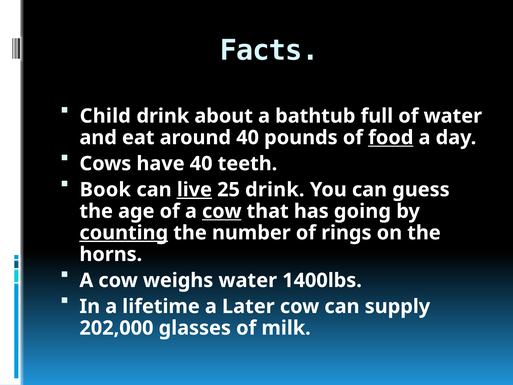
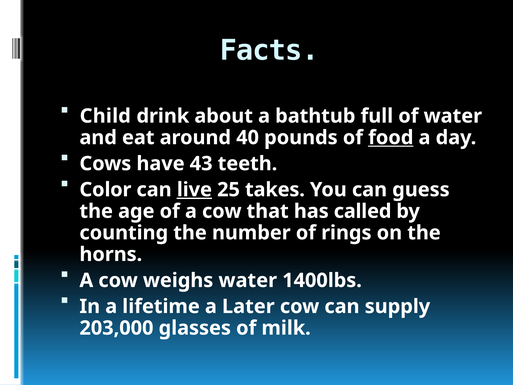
have 40: 40 -> 43 (201, 164)
Book: Book -> Color (105, 190)
25 drink: drink -> takes (275, 190)
cow underline: present -> none (222, 211)
going: going -> called (363, 211)
counting underline: present -> none (124, 233)
202,000: 202,000 -> 203,000 (116, 328)
